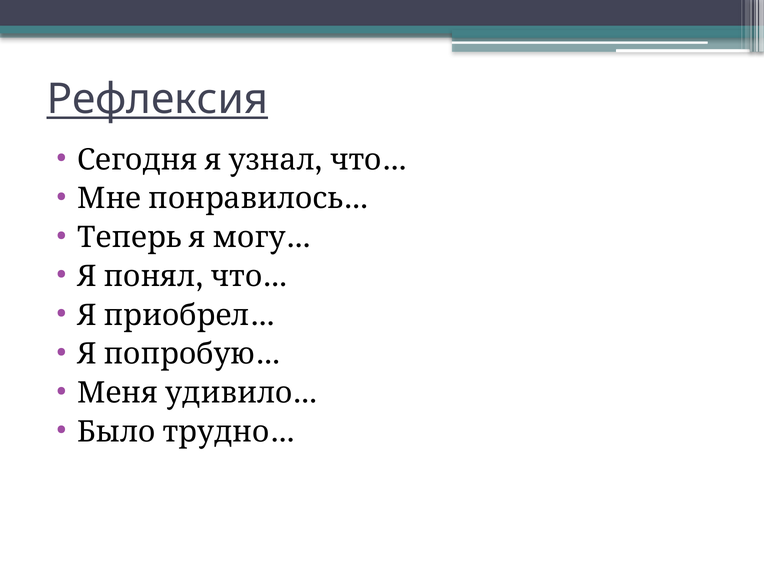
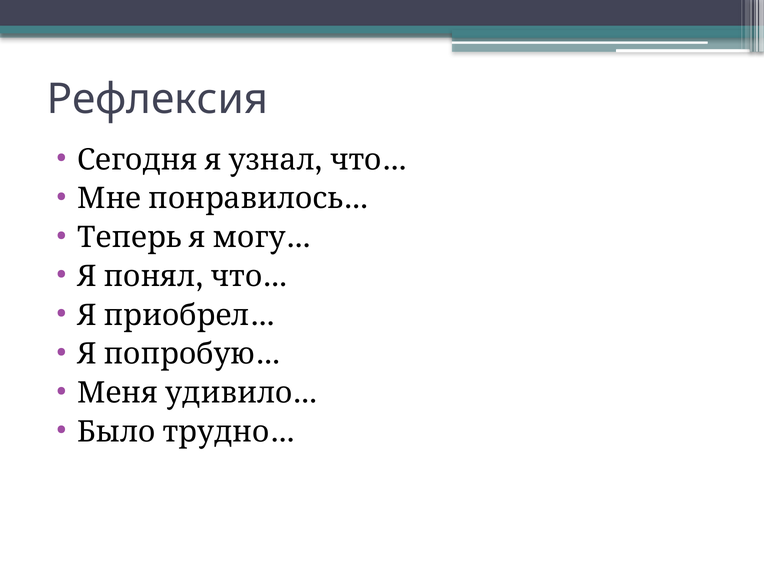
Рефлексия underline: present -> none (157, 99)
